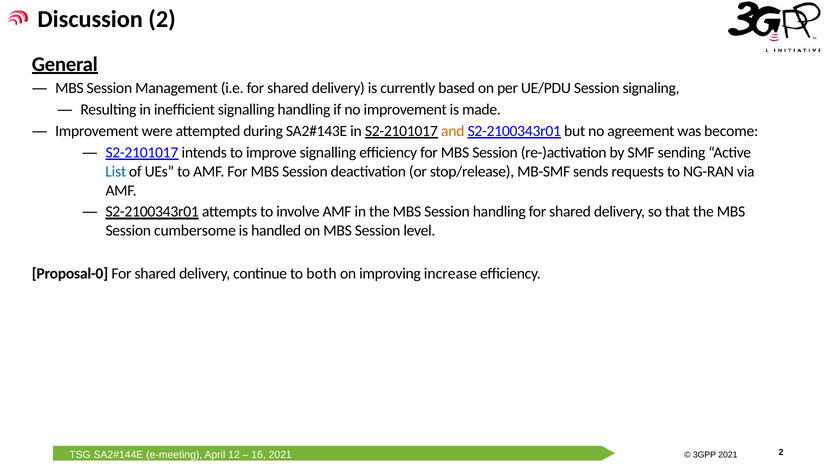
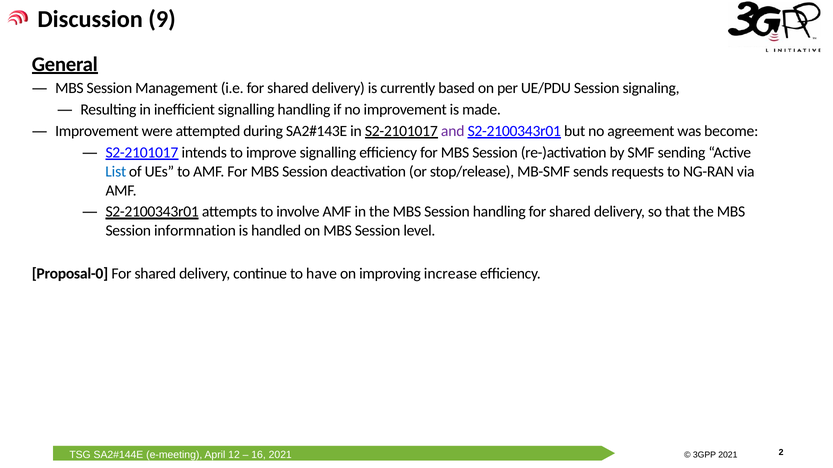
Discussion 2: 2 -> 9 (162, 19)
and colour: orange -> purple (453, 131)
cumbersome: cumbersome -> informnation (195, 231)
both: both -> have (322, 274)
